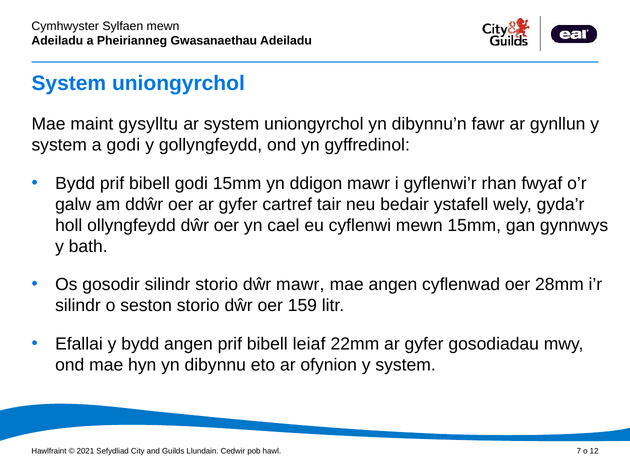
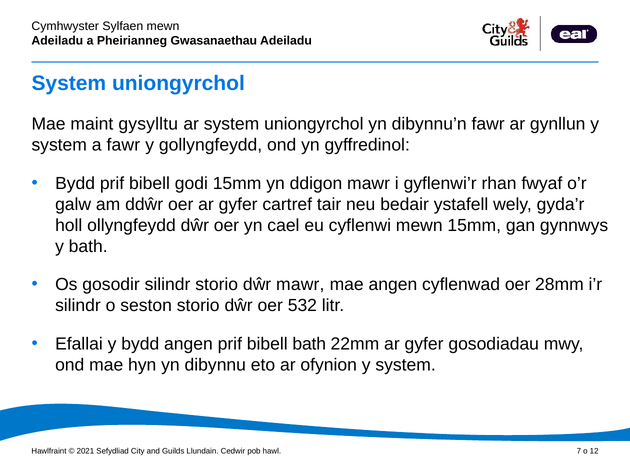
a godi: godi -> fawr (123, 145)
159: 159 -> 532 (302, 306)
bibell leiaf: leiaf -> bath (309, 345)
